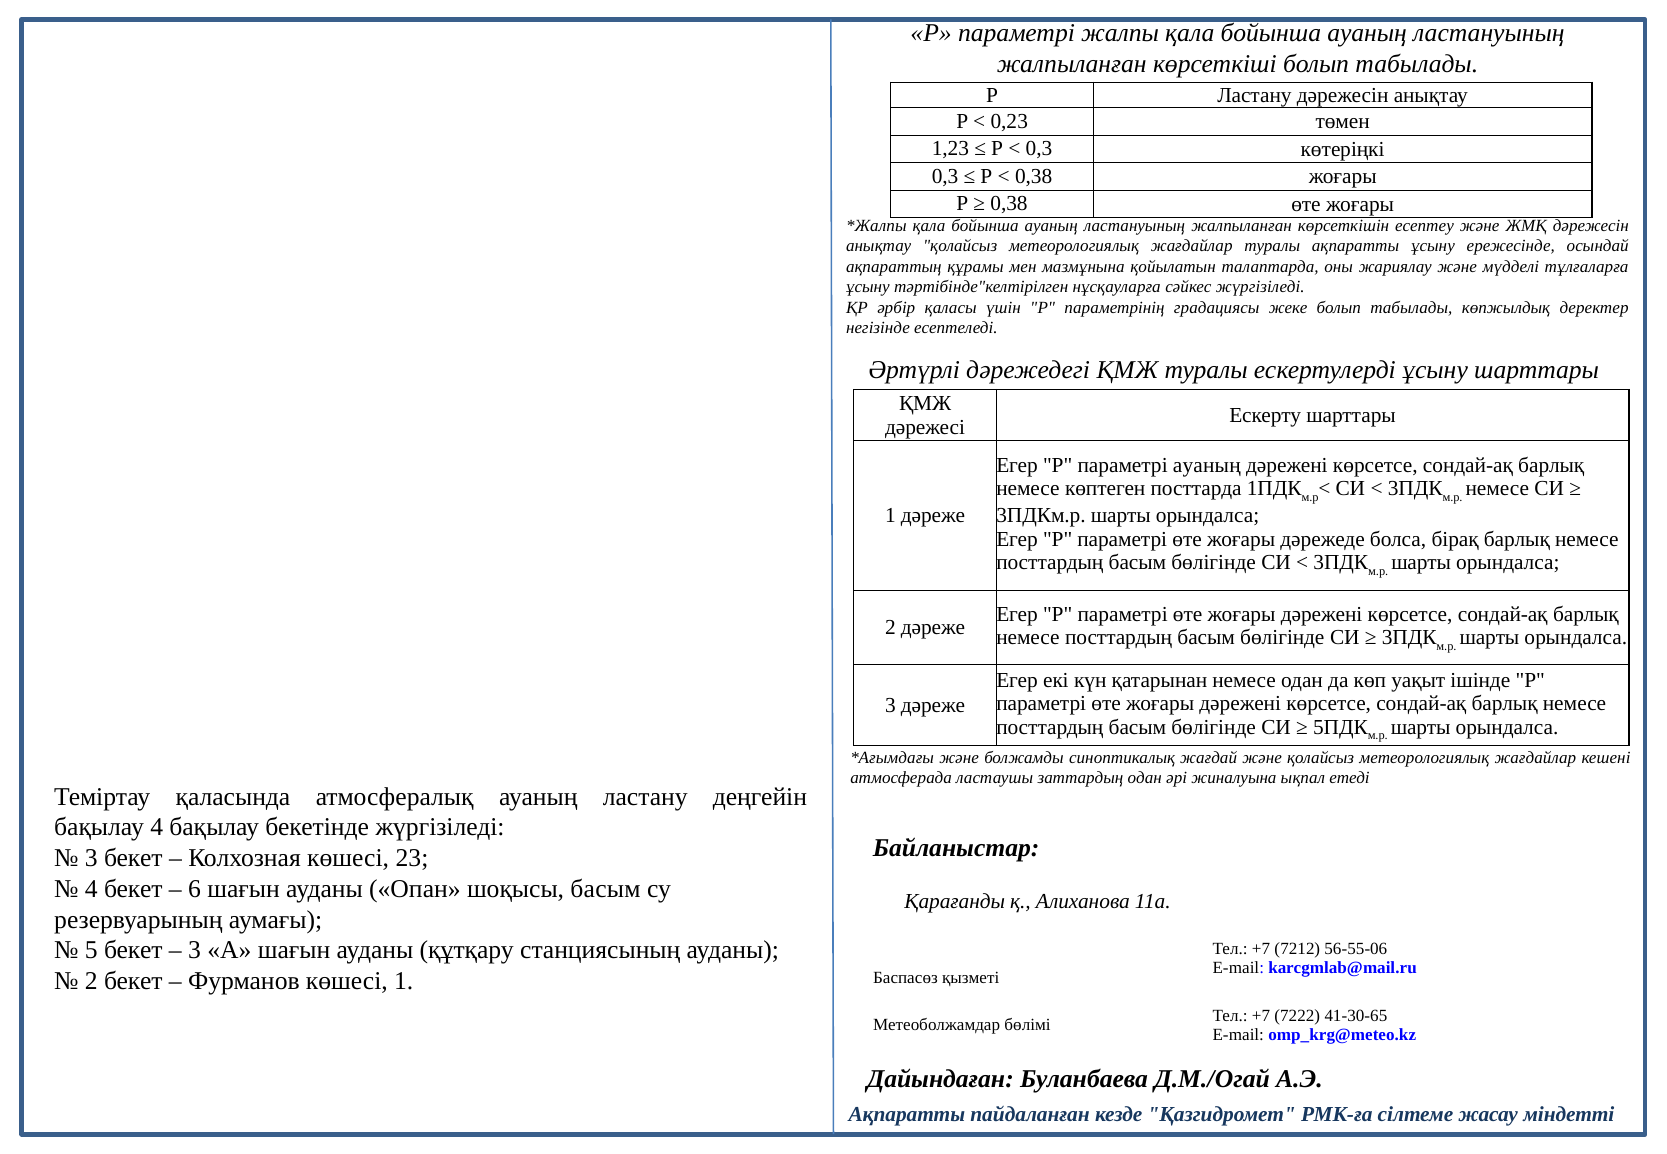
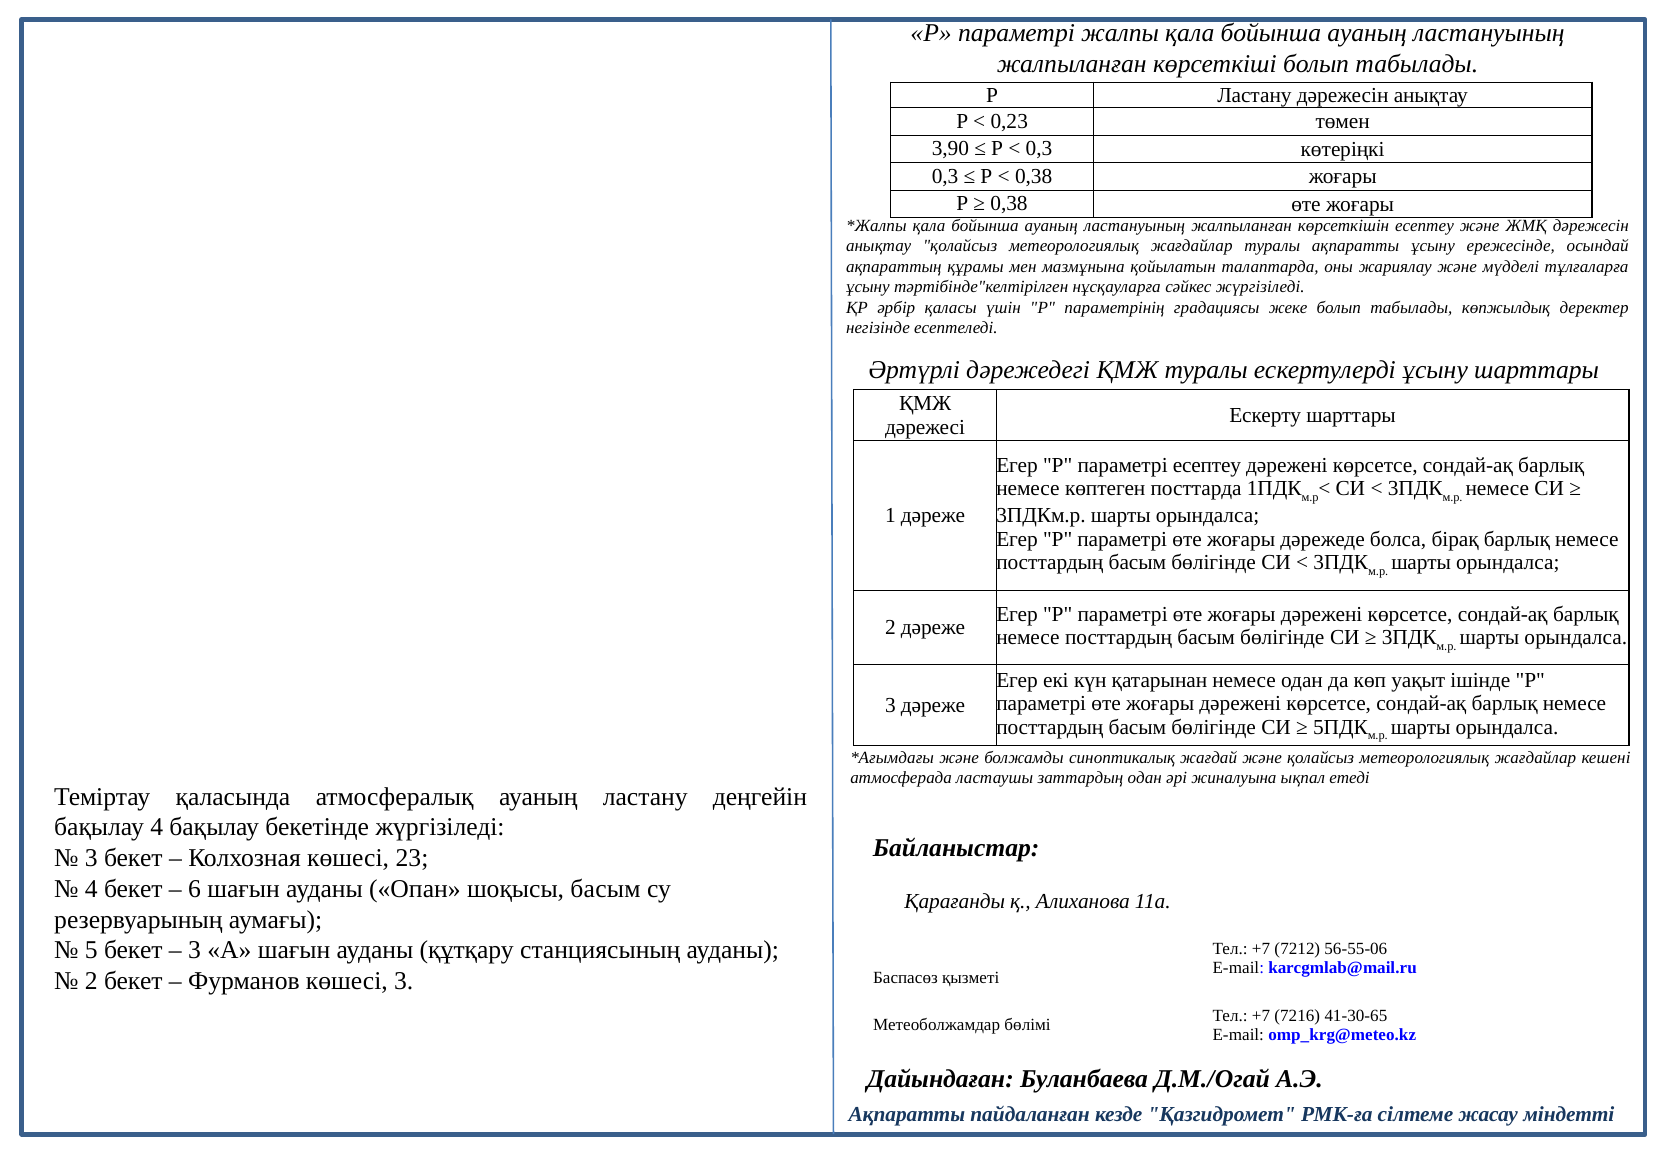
1,23: 1,23 -> 3,90 (950, 149)
параметрі ауаның: ауаның -> есептеу (1207, 465)
көшесі 1: 1 -> 3 (404, 981)
7222: 7222 -> 7216 (1297, 1016)
